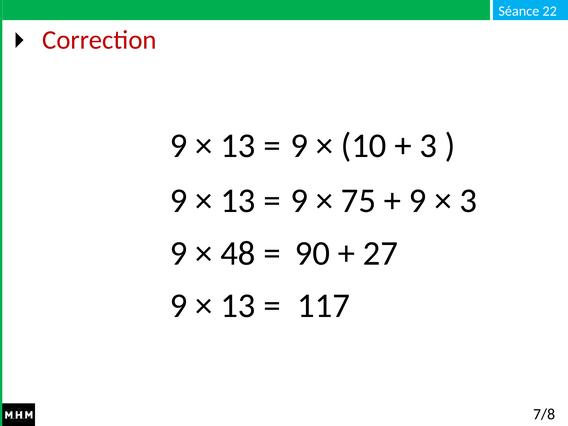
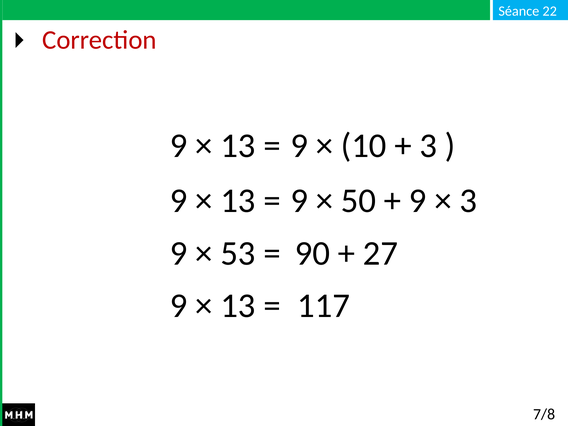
75: 75 -> 50 (358, 201)
48: 48 -> 53 (238, 253)
